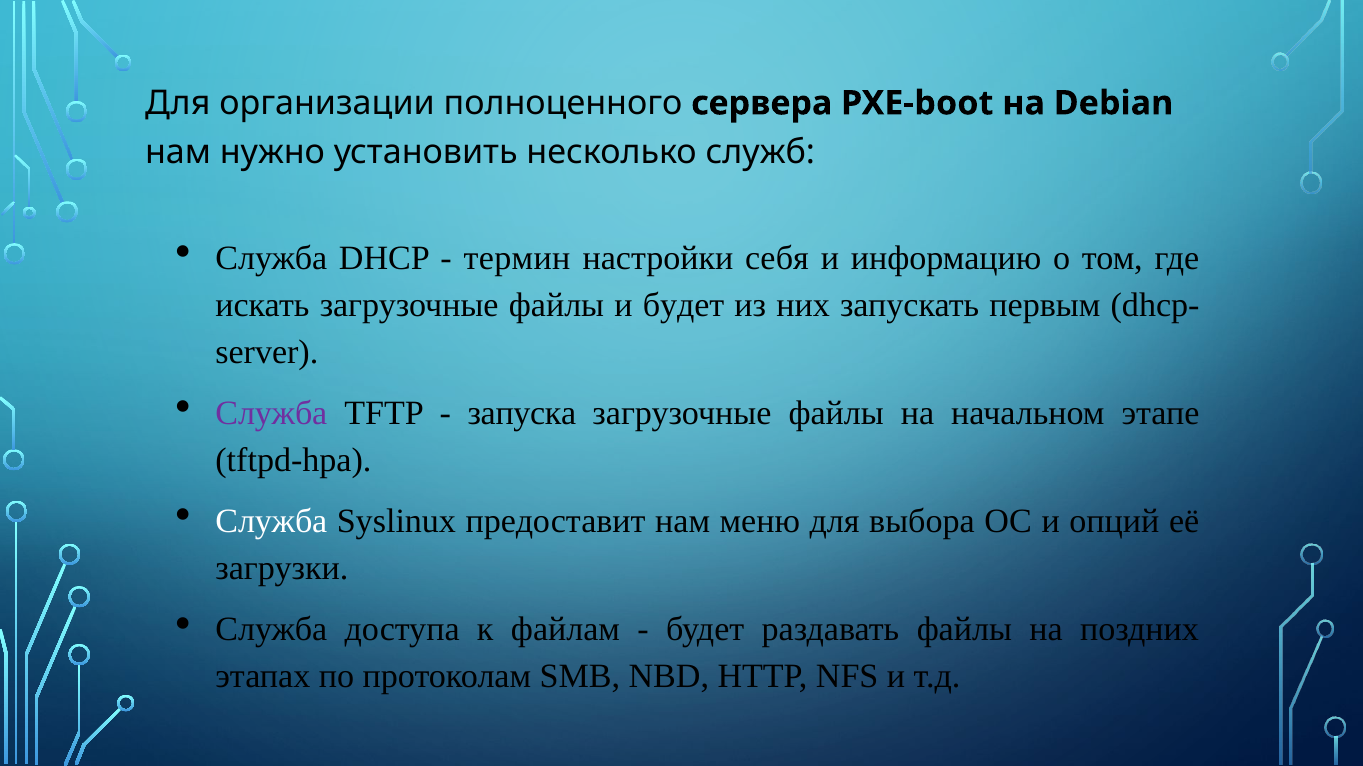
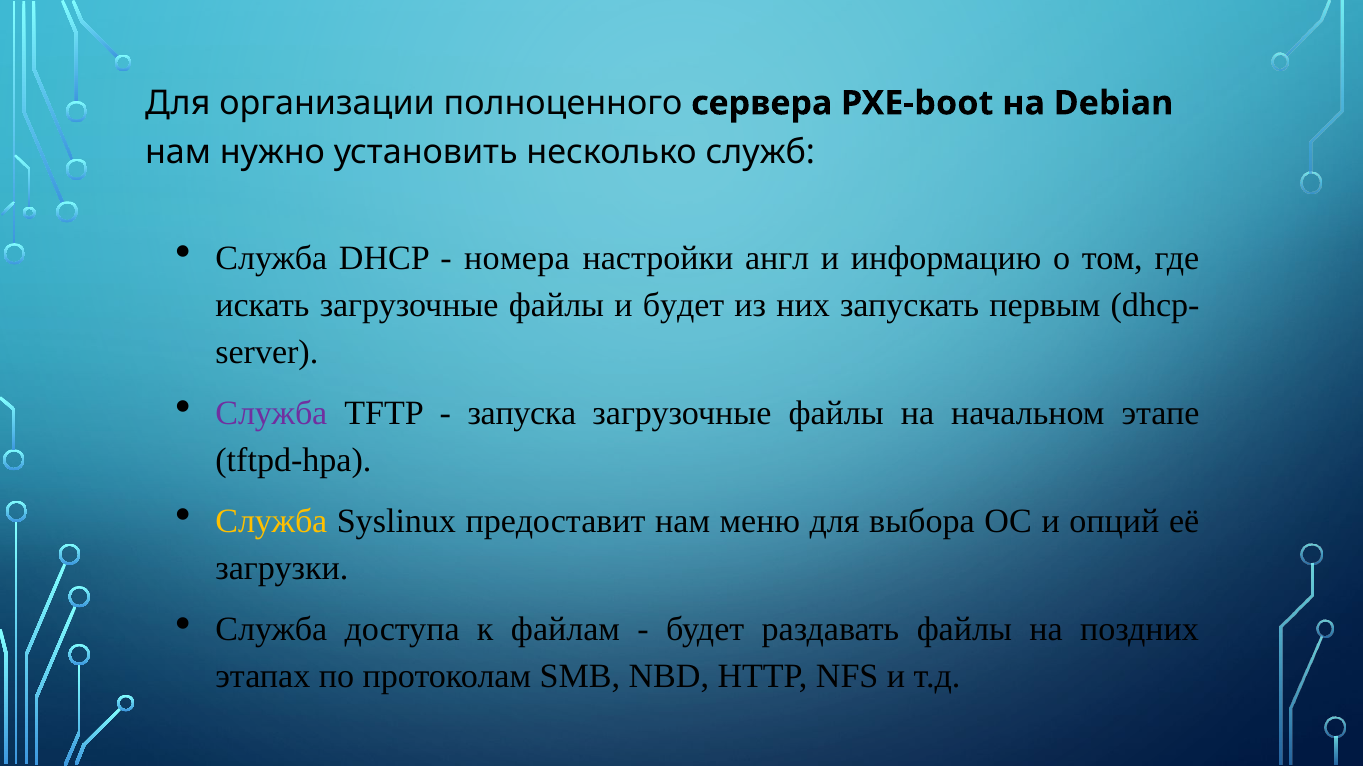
термин: термин -> номера (517, 258)
себя: себя -> англ (777, 258)
Служба colour: white -> yellow (271, 522)
